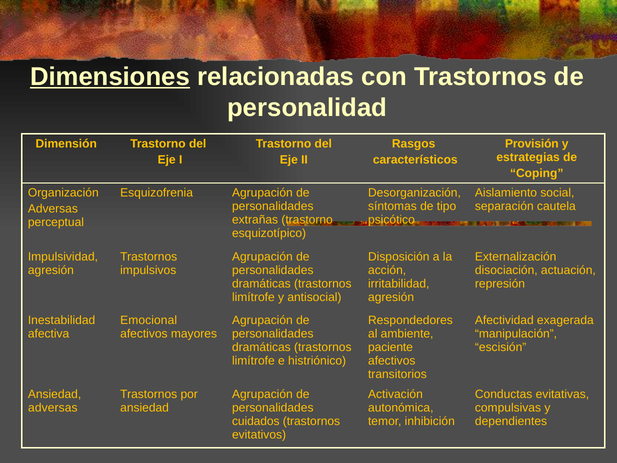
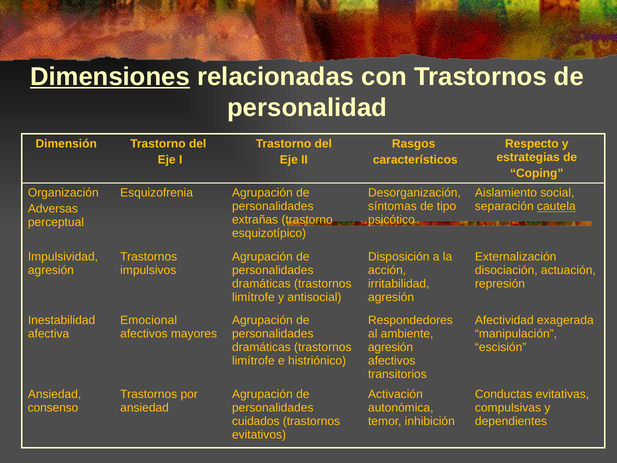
Provisión: Provisión -> Respecto (532, 144)
cautela underline: none -> present (556, 206)
paciente: paciente -> agresión (391, 347)
adversas: adversas -> consenso (53, 407)
